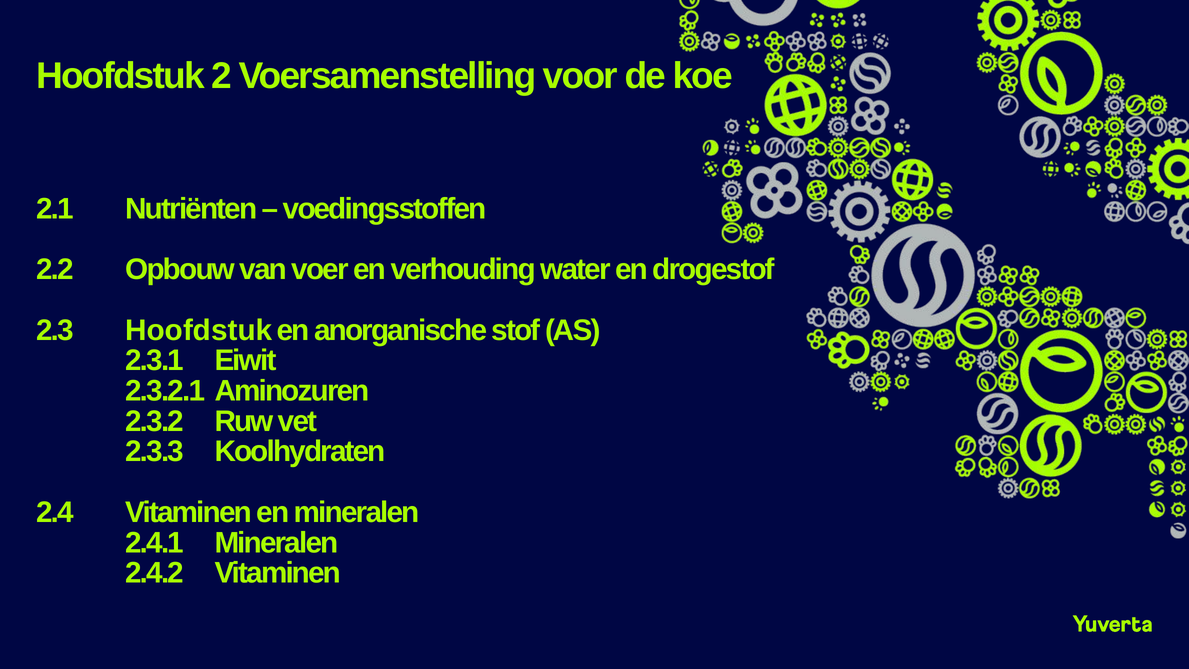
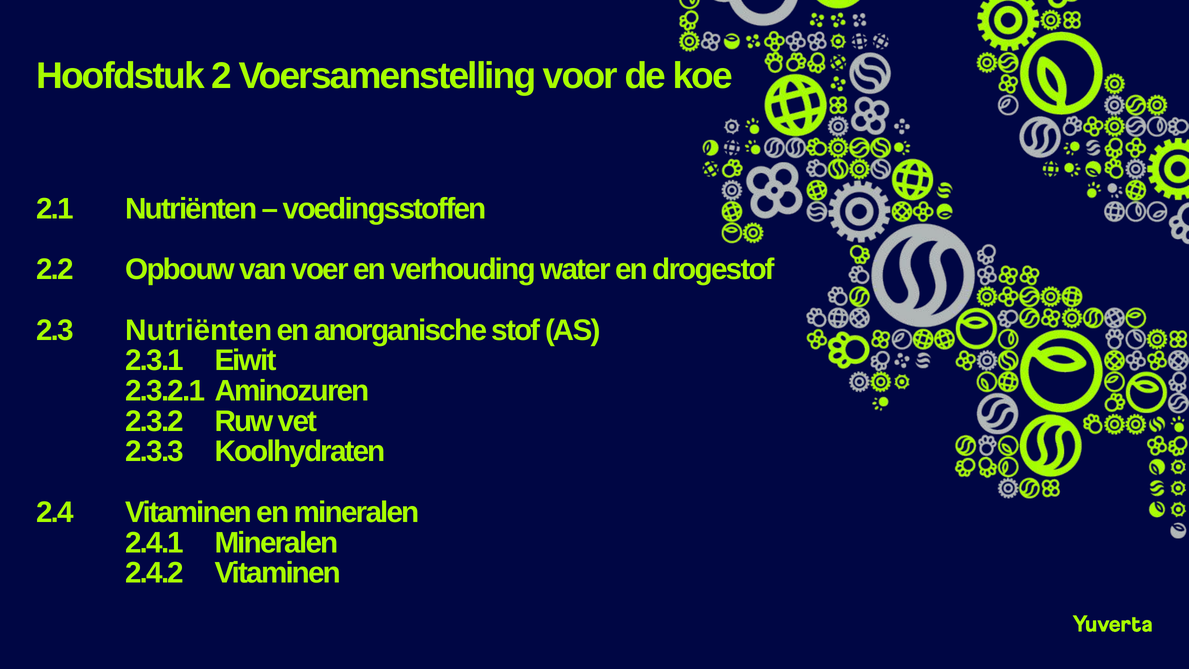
2.3 Hoofdstuk: Hoofdstuk -> Nutriënten (199, 330)
